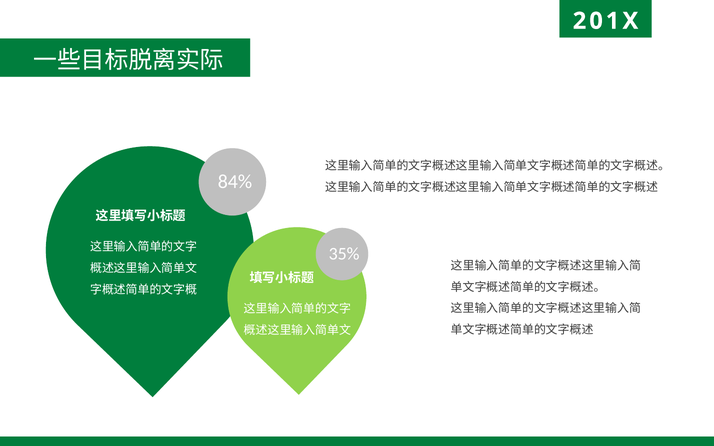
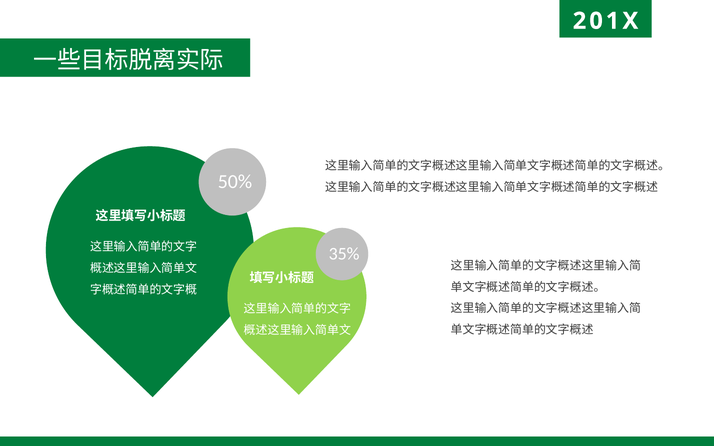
84%: 84% -> 50% (235, 182)
